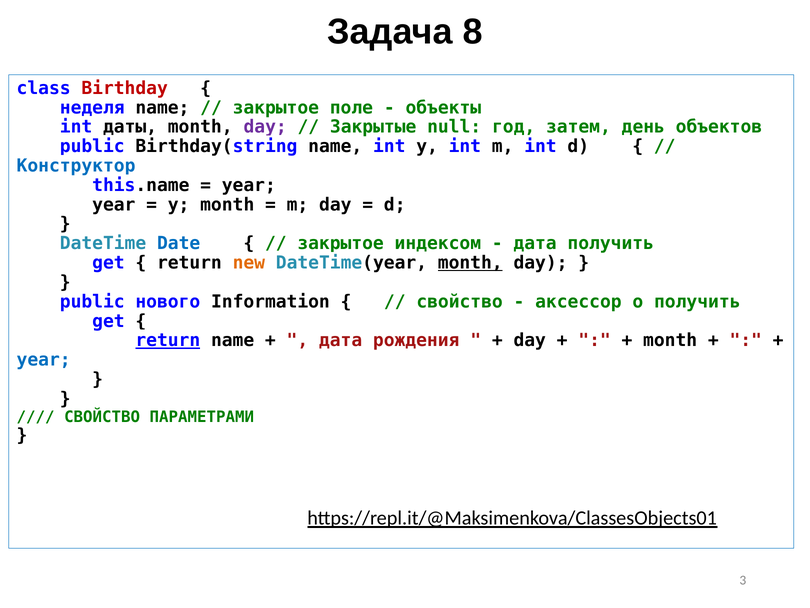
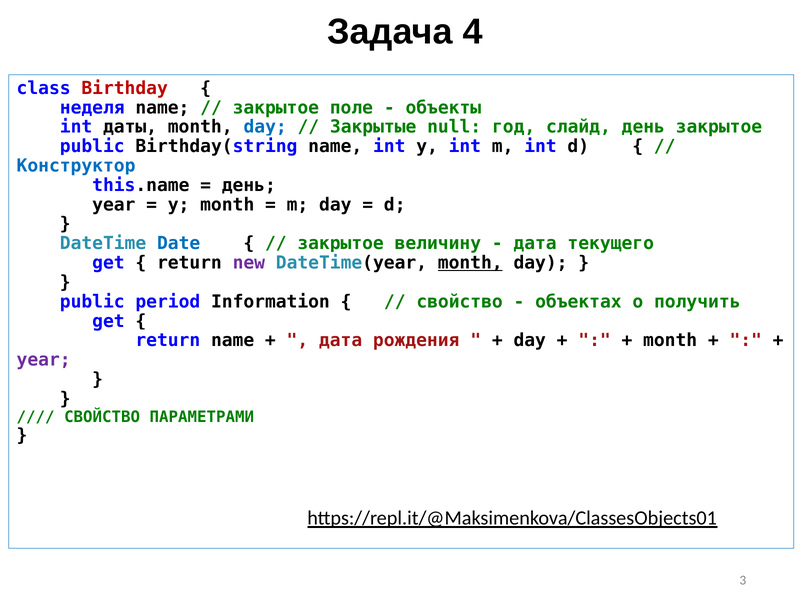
8: 8 -> 4 (473, 32)
day colour: purple -> blue (265, 127)
затем: затем -> слайд (578, 127)
день объектов: объектов -> закрытое (719, 127)
year: year -> день (249, 185)
индексом: индексом -> величину (438, 243)
дата получить: получить -> текущего (611, 243)
new colour: orange -> purple (249, 263)
нового: нового -> period (168, 301)
аксессор: аксессор -> объектах (578, 301)
return underline: present -> none (168, 340)
year colour: blue -> purple (44, 360)
